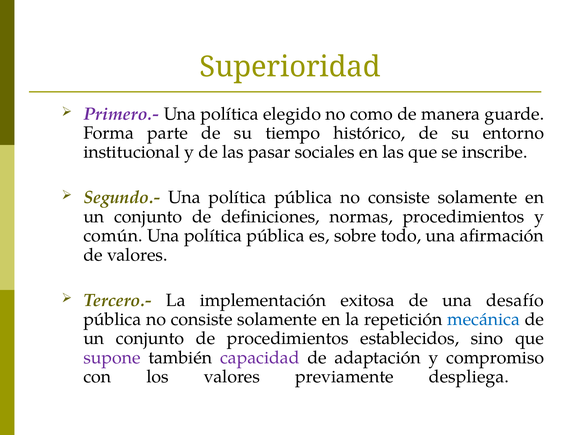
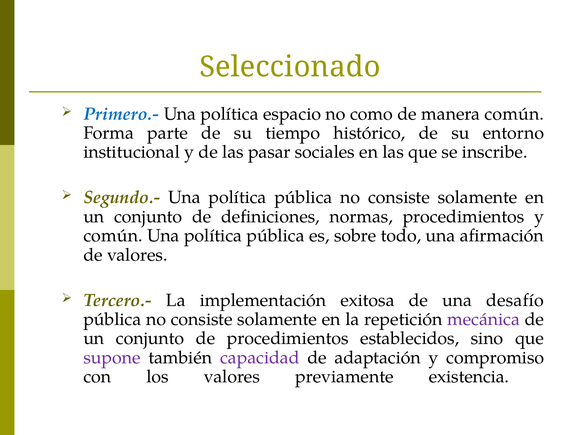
Superioridad: Superioridad -> Seleccionado (290, 67)
Primero.- colour: purple -> blue (121, 114)
elegido: elegido -> espacio (292, 114)
manera guarde: guarde -> común (514, 114)
mecánica colour: blue -> purple (484, 319)
despliega: despliega -> existencia (469, 377)
